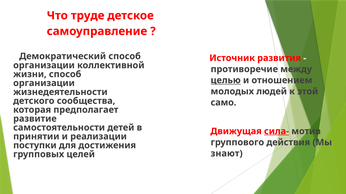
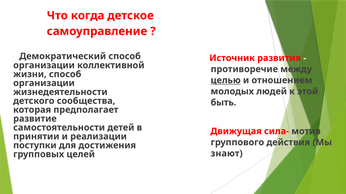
труде: труде -> когда (88, 16)
само: само -> быть (223, 103)
сила- underline: present -> none (276, 132)
